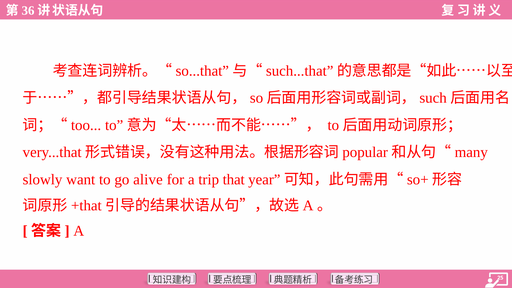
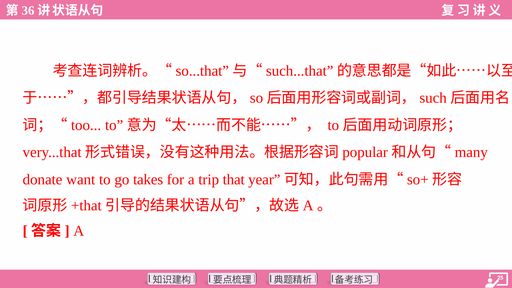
slowly: slowly -> donate (43, 180)
alive: alive -> takes (148, 180)
